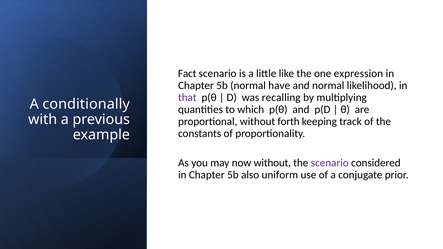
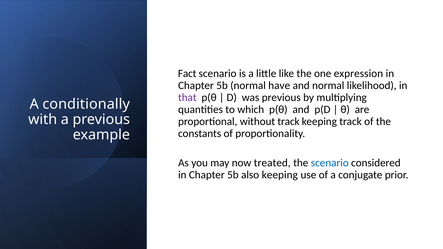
was recalling: recalling -> previous (281, 98)
without forth: forth -> track (289, 122)
now without: without -> treated (272, 163)
scenario colour: purple -> blue (330, 163)
also uniform: uniform -> keeping (280, 175)
